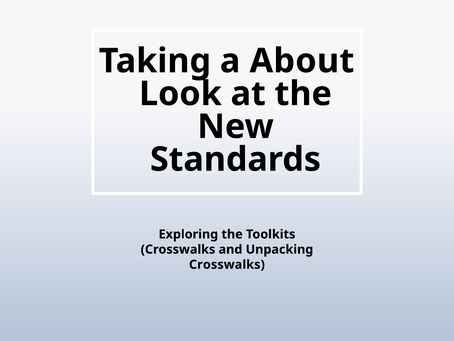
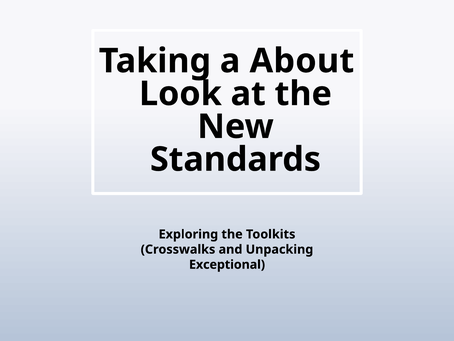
Crosswalks: Crosswalks -> Exceptional (227, 264)
